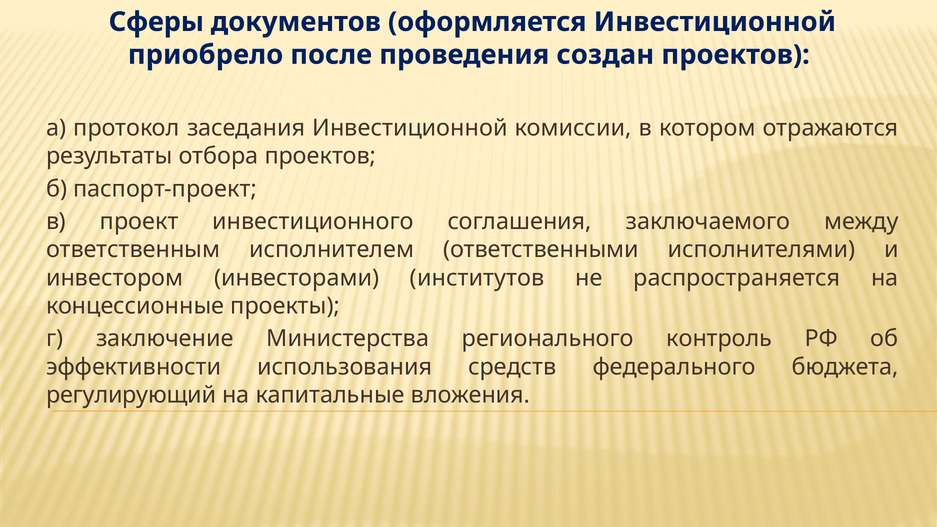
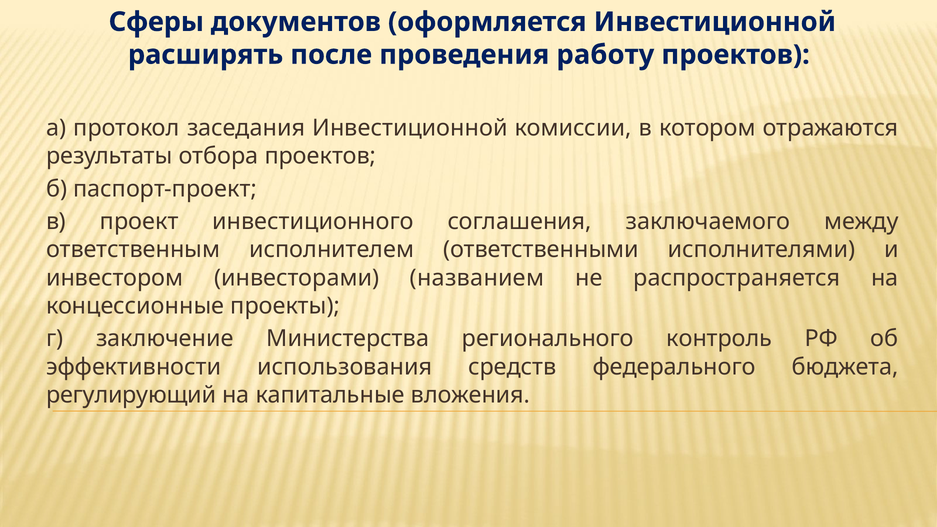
приобрело: приобрело -> расширять (206, 55)
создан: создан -> работу (605, 55)
институтов: институтов -> названием (477, 278)
